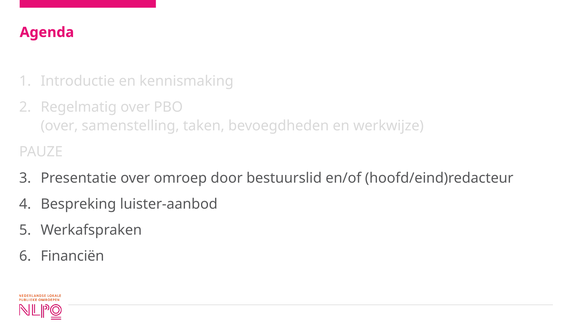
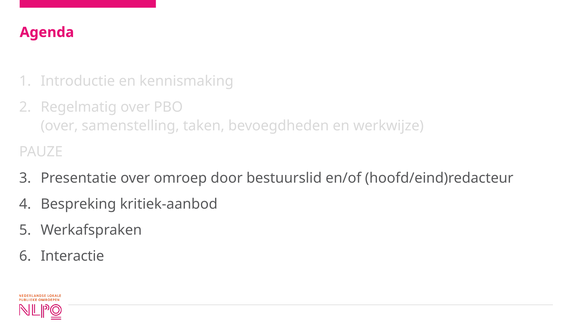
luister-aanbod: luister-aanbod -> kritiek-aanbod (169, 204)
Financiën: Financiën -> Interactie (72, 256)
